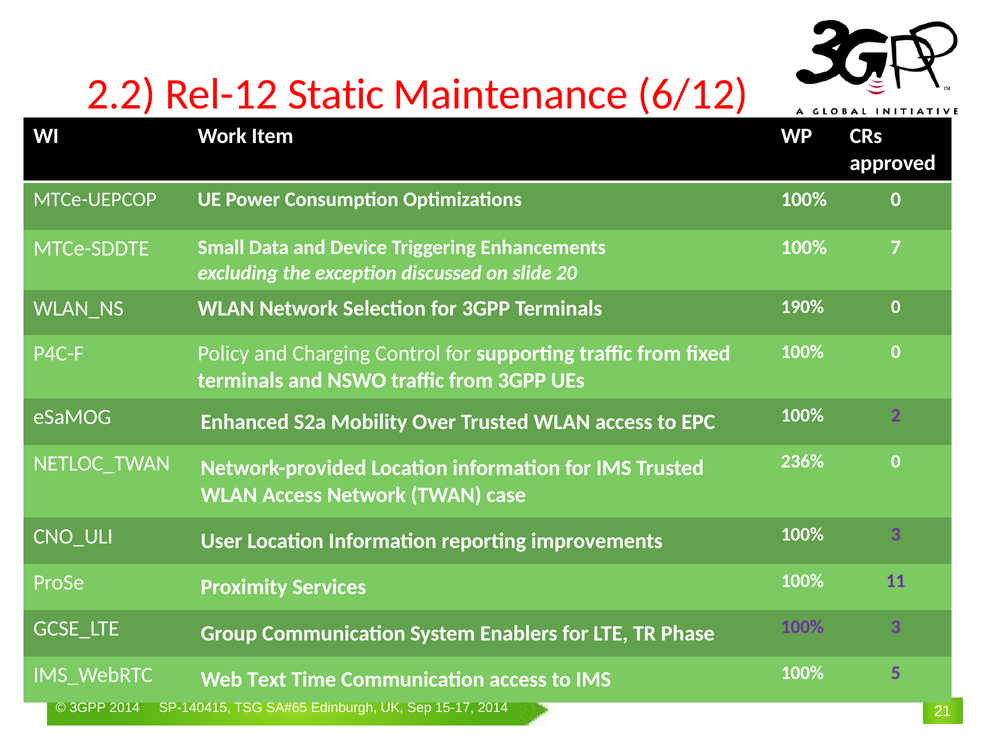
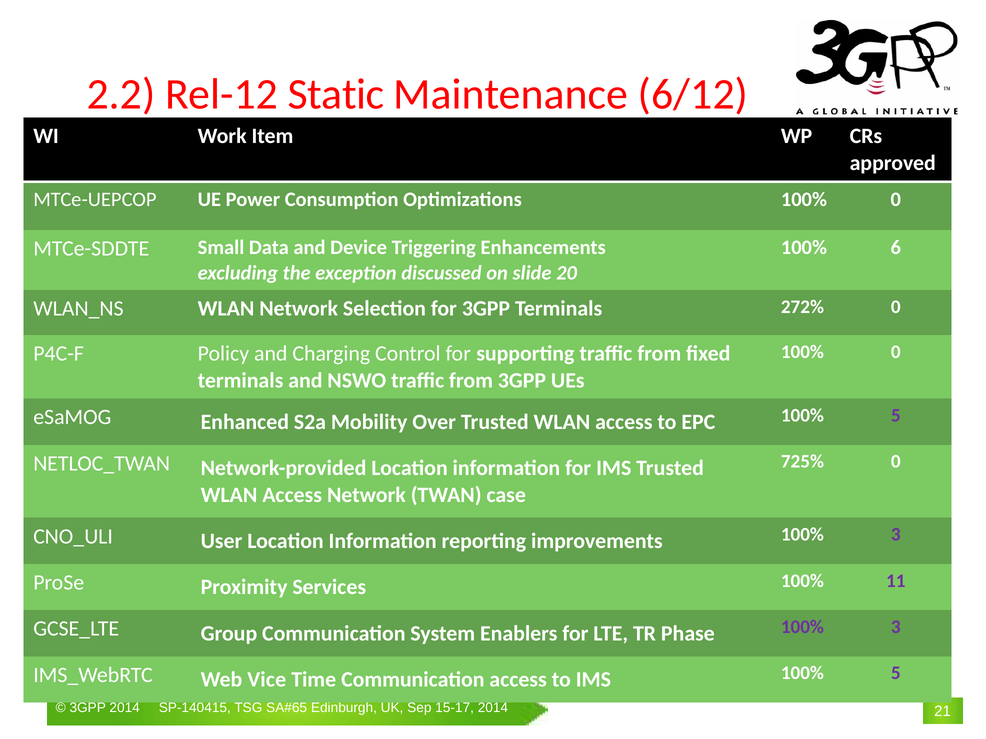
7: 7 -> 6 (896, 248)
190%: 190% -> 272% (802, 307)
EPC 100% 2: 2 -> 5 (896, 416)
236%: 236% -> 725% (802, 462)
Text: Text -> Vice (267, 680)
